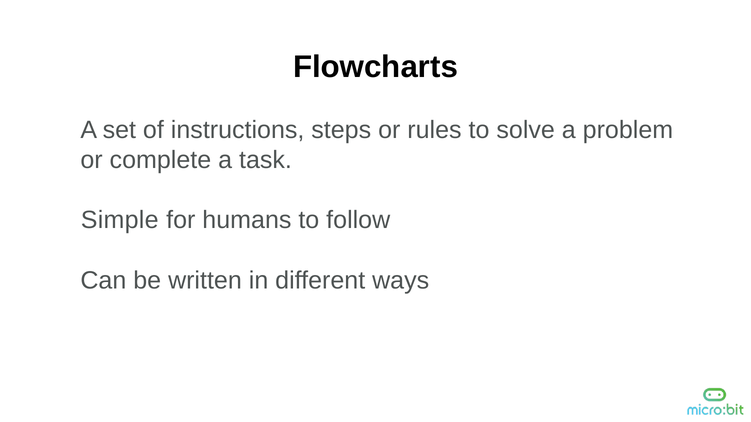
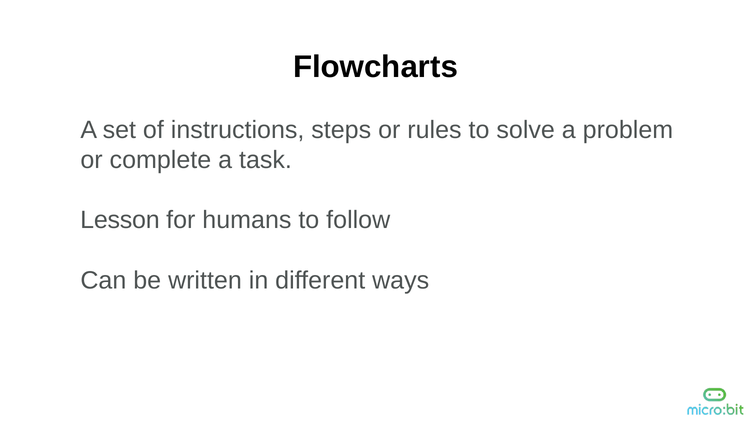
Simple: Simple -> Lesson (120, 220)
